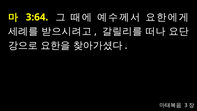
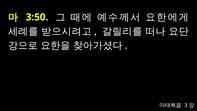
3:64: 3:64 -> 3:50 (37, 17)
